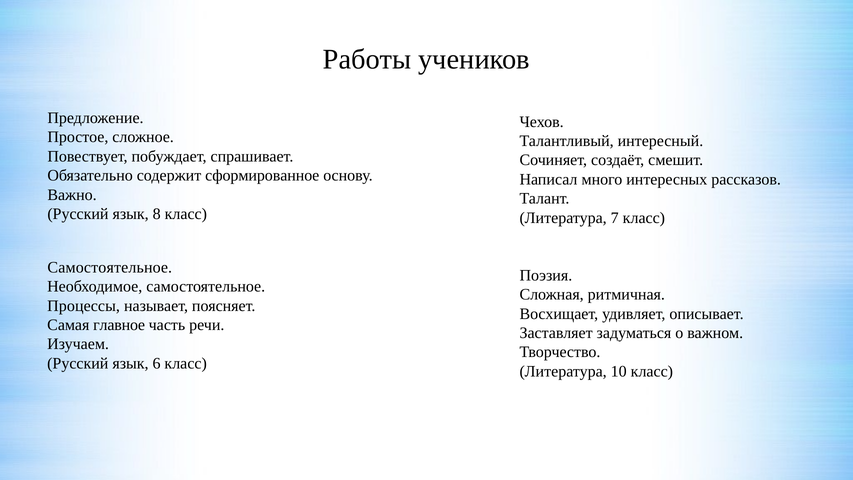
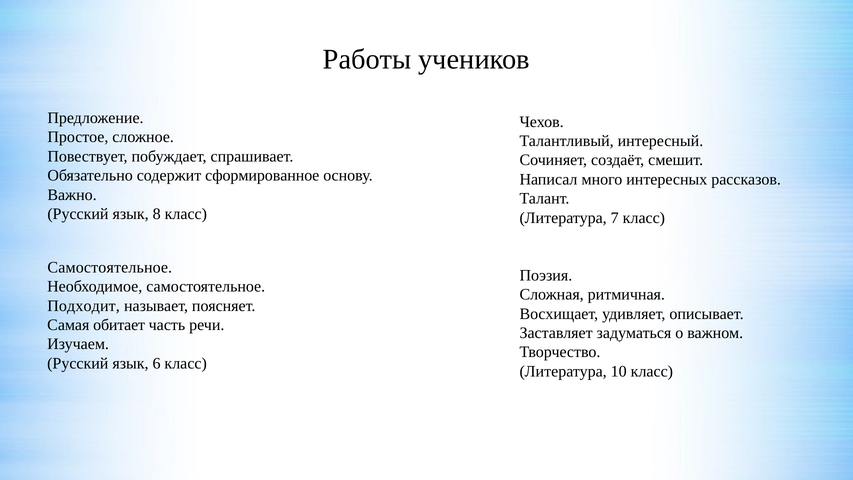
Процессы: Процессы -> Подходит (84, 306)
главное: главное -> обитает (119, 325)
